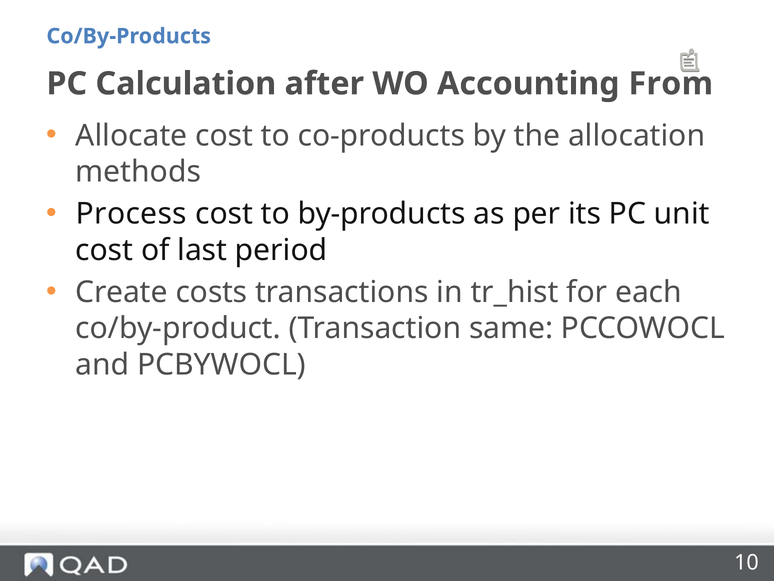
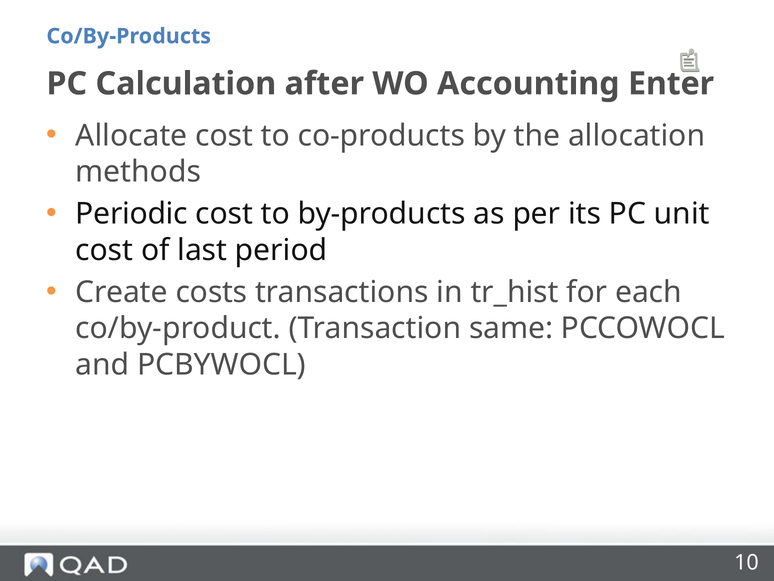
From: From -> Enter (671, 84)
Process: Process -> Periodic (132, 214)
